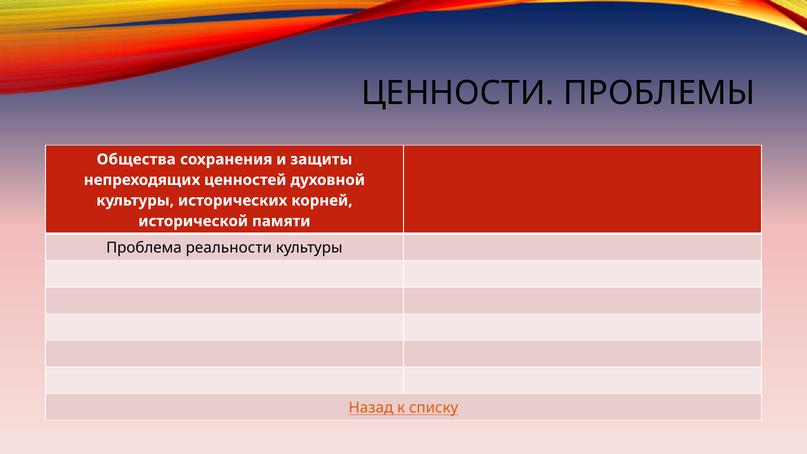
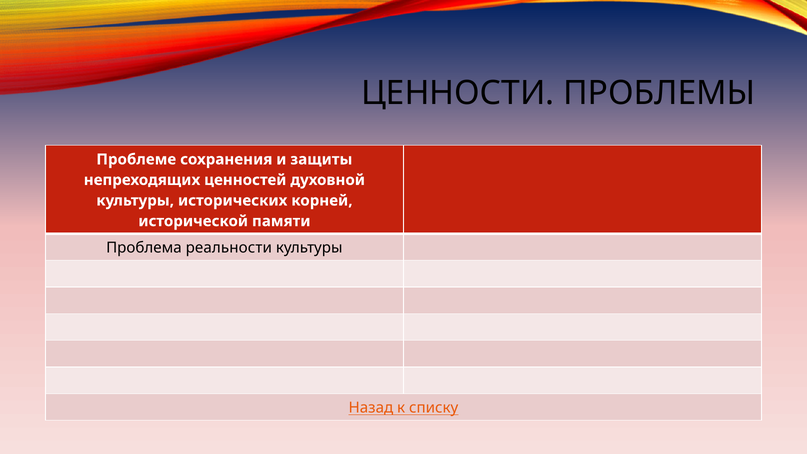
Общества: Общества -> Проблеме (136, 159)
